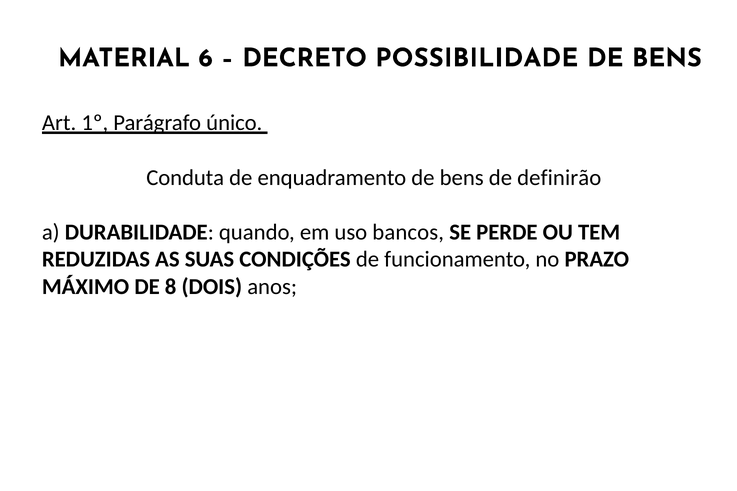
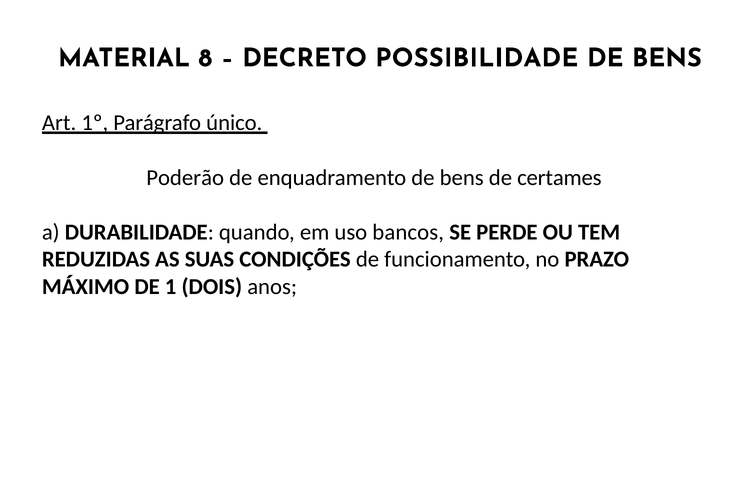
6: 6 -> 8 (205, 58)
Conduta: Conduta -> Poderão (185, 178)
definirão: definirão -> certames (559, 178)
8: 8 -> 1 (171, 287)
